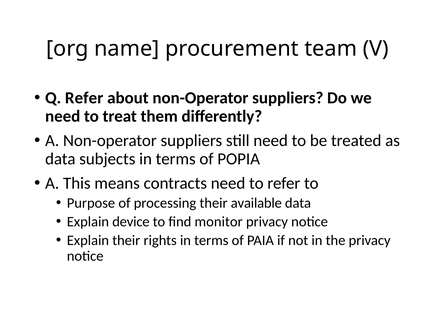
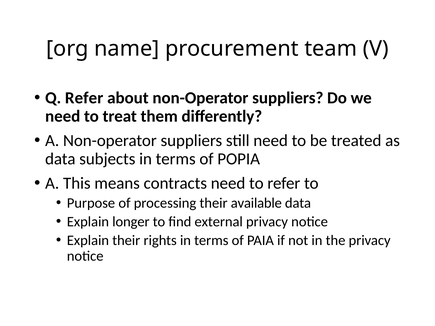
device: device -> longer (131, 222)
monitor: monitor -> external (219, 222)
